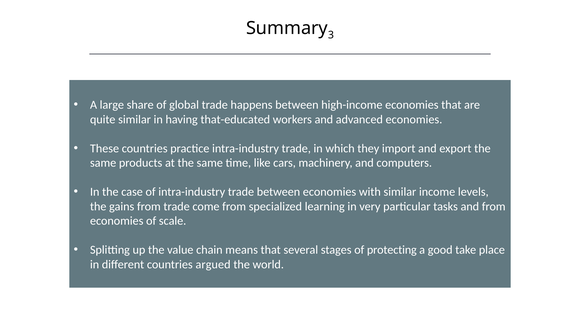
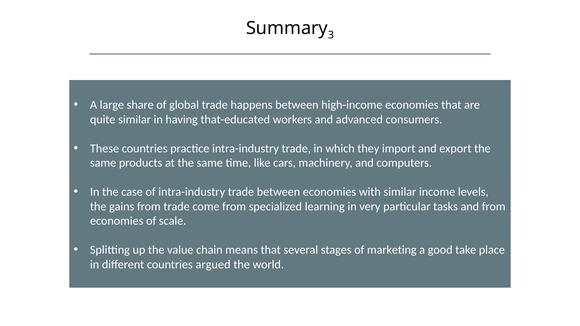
advanced economies: economies -> consumers (414, 120)
protecting: protecting -> marketing (392, 250)
